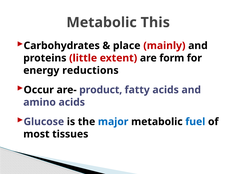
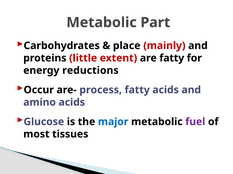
This: This -> Part (155, 23)
are form: form -> fatty (172, 58)
product: product -> process (101, 90)
fuel colour: blue -> purple (195, 122)
